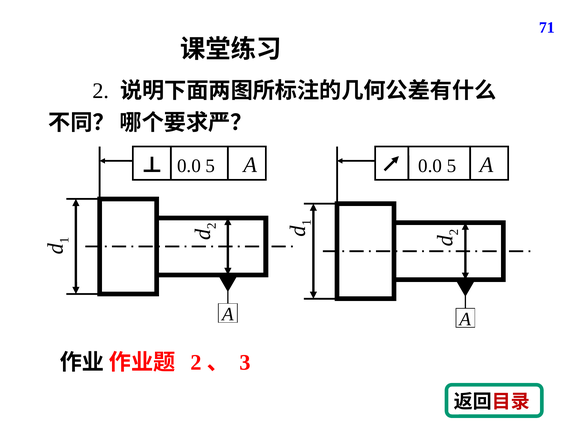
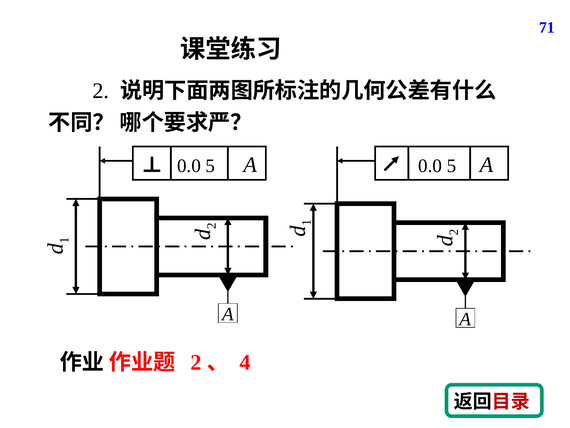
3: 3 -> 4 (245, 362)
